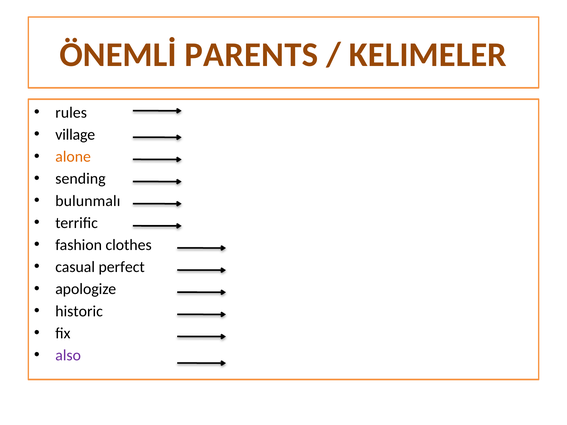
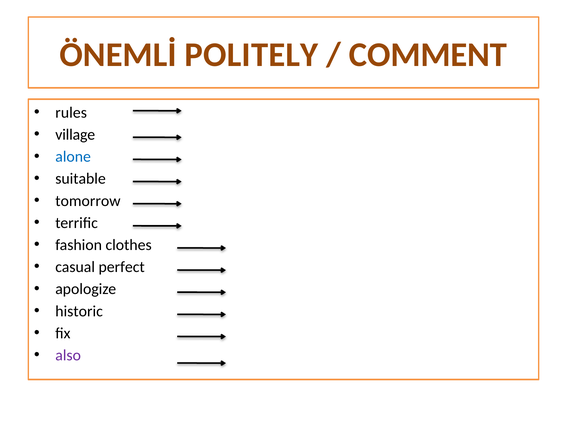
PARENTS: PARENTS -> POLITELY (251, 55)
KELIMELER: KELIMELER -> COMMENT (428, 55)
alone colour: orange -> blue (73, 157)
sending: sending -> suitable (81, 179)
bulunmalı: bulunmalı -> tomorrow (88, 201)
